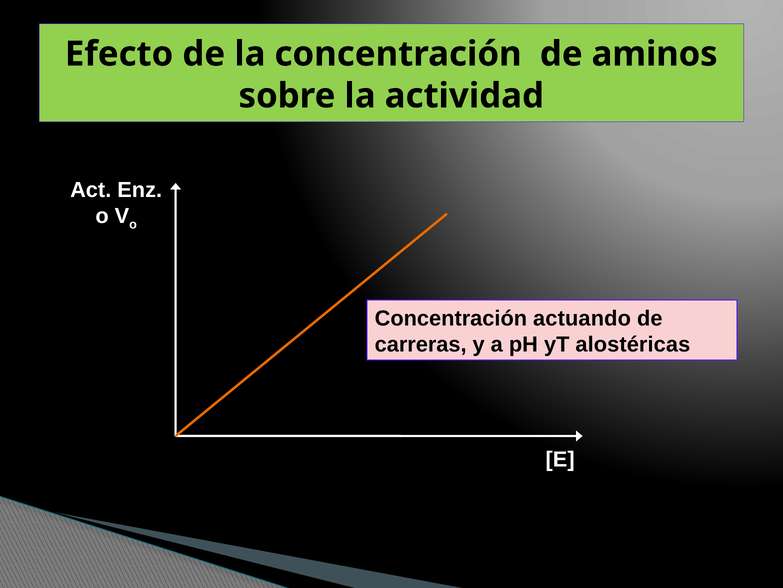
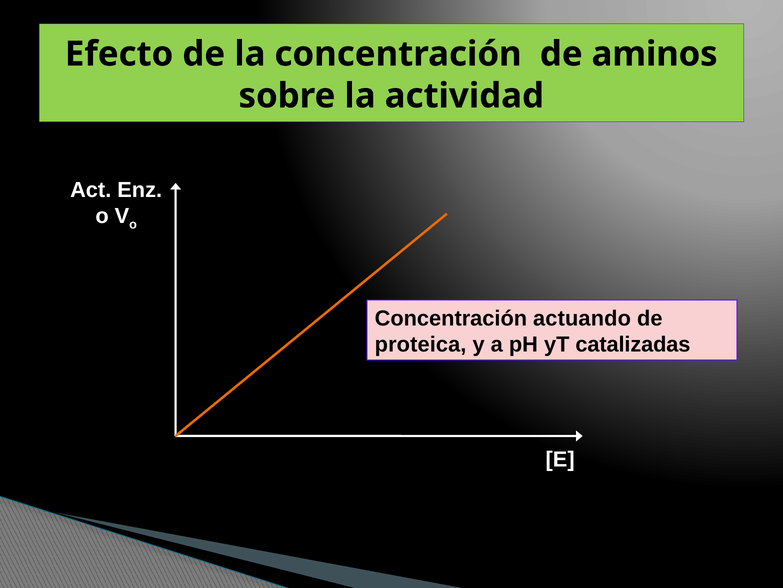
carreras: carreras -> proteica (421, 344)
alostéricas: alostéricas -> catalizadas (633, 344)
